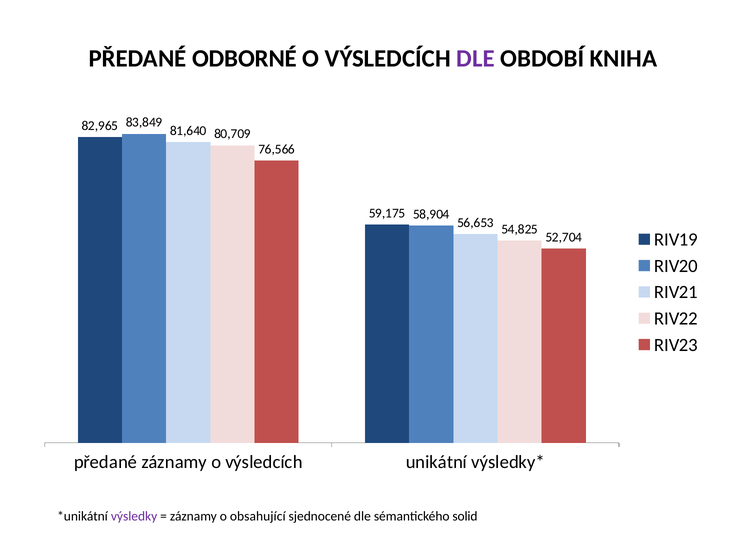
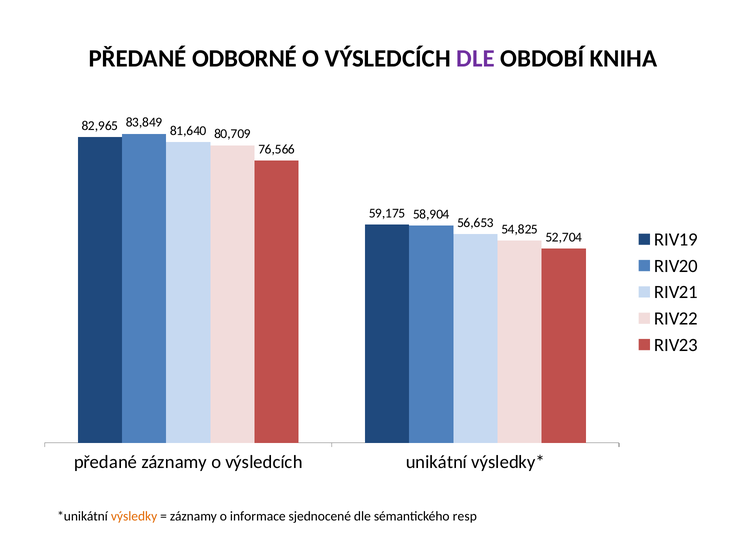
výsledky colour: purple -> orange (134, 516)
obsahující: obsahující -> informace (258, 516)
solid: solid -> resp (465, 516)
